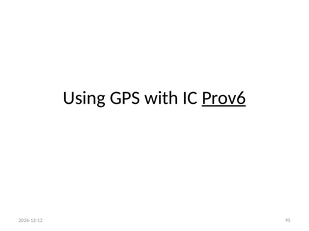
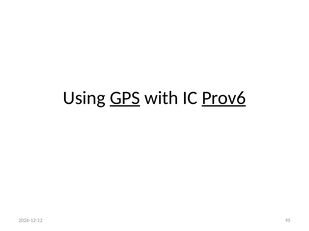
GPS underline: none -> present (125, 98)
